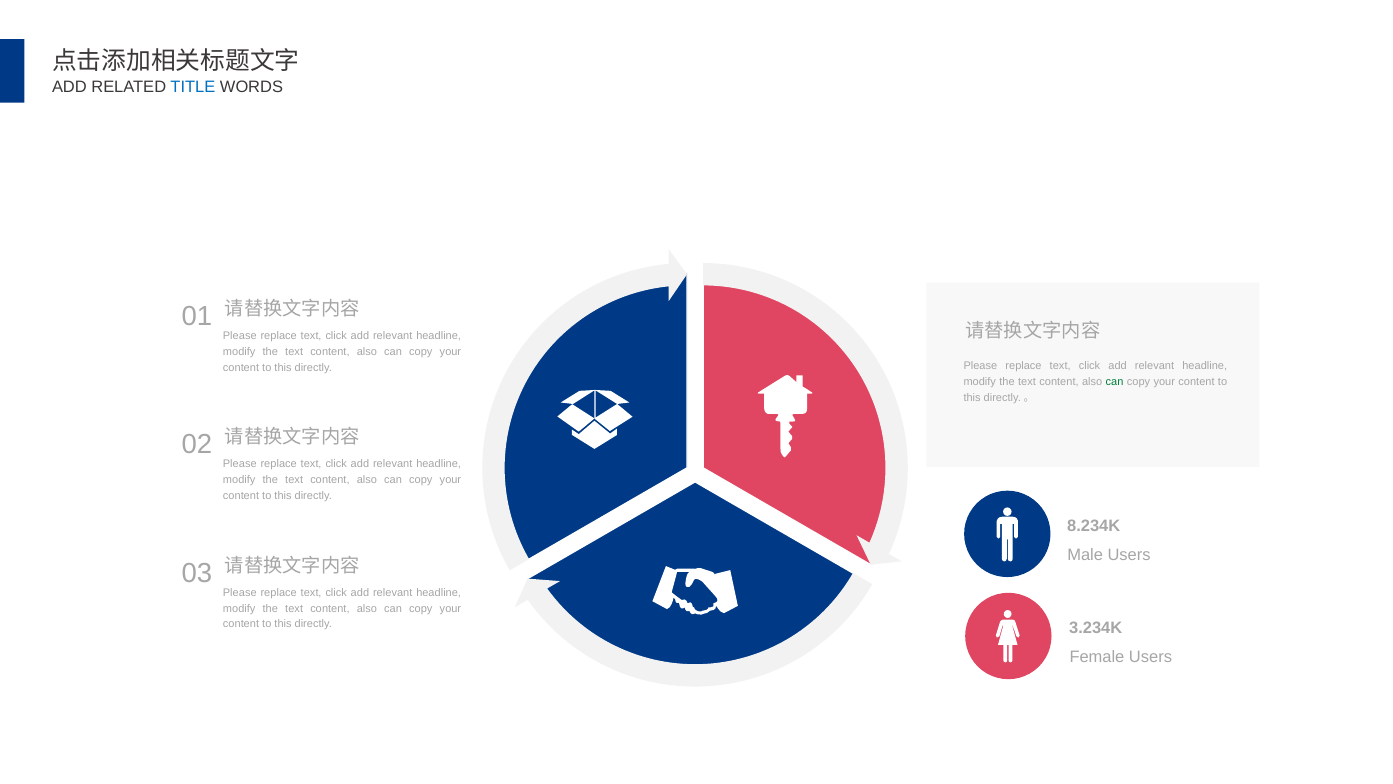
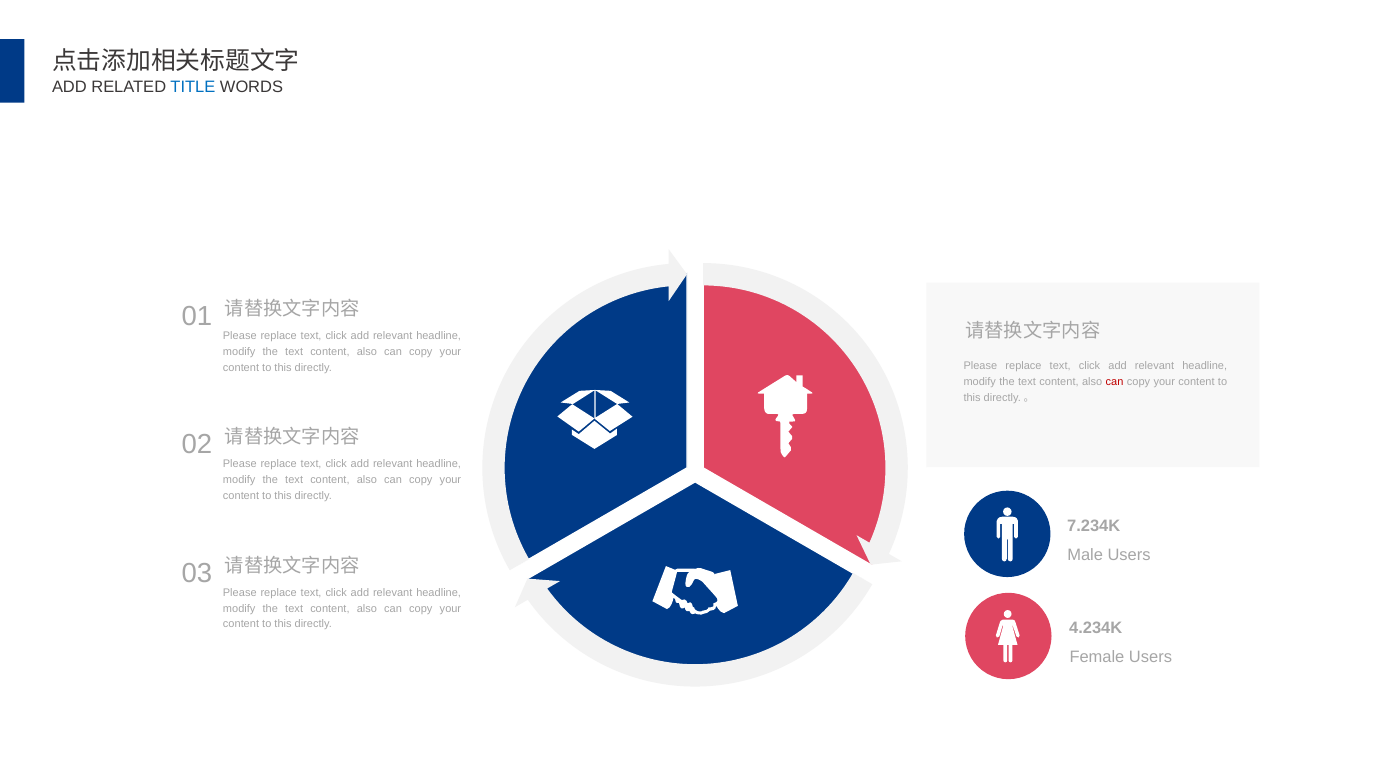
can colour: green -> red (1115, 382)
8.234K: 8.234K -> 7.234K (1094, 526)
3.234K: 3.234K -> 4.234K (1096, 628)
